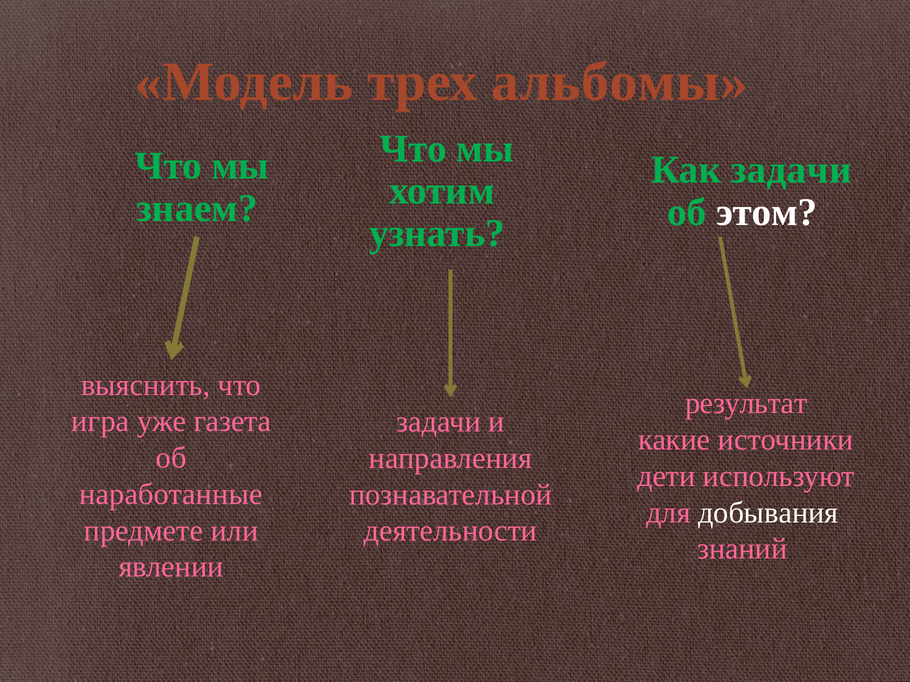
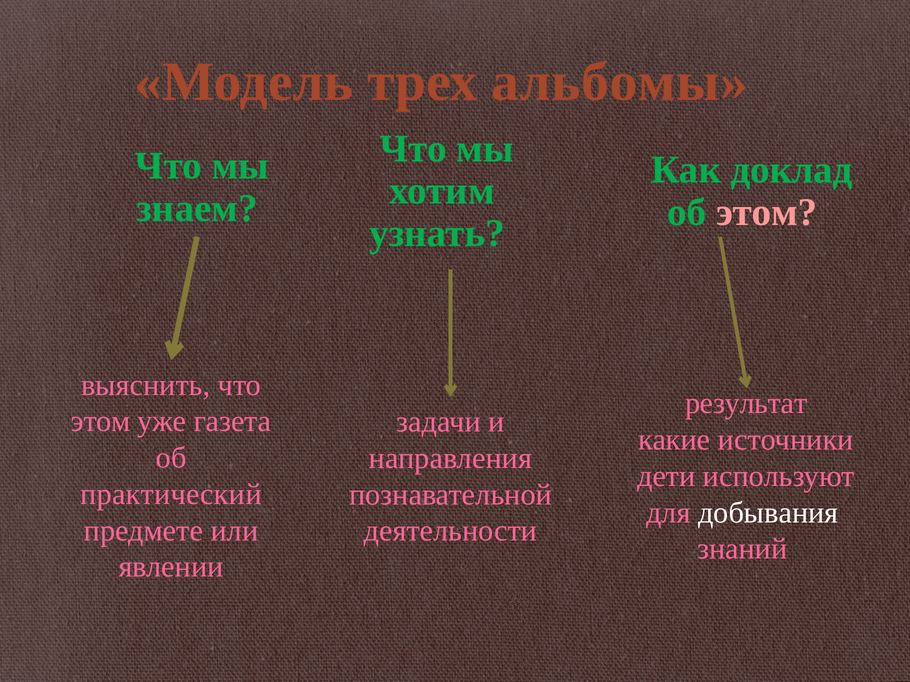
Как задачи: задачи -> доклад (792, 170)
этом colour: white -> pink (767, 212)
игра: игра -> этом (101, 422)
наработанные: наработанные -> практический (171, 494)
